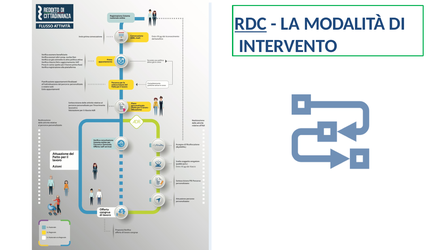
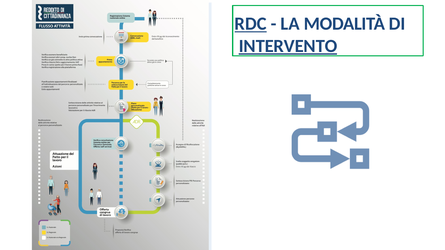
INTERVENTO underline: none -> present (288, 46)
